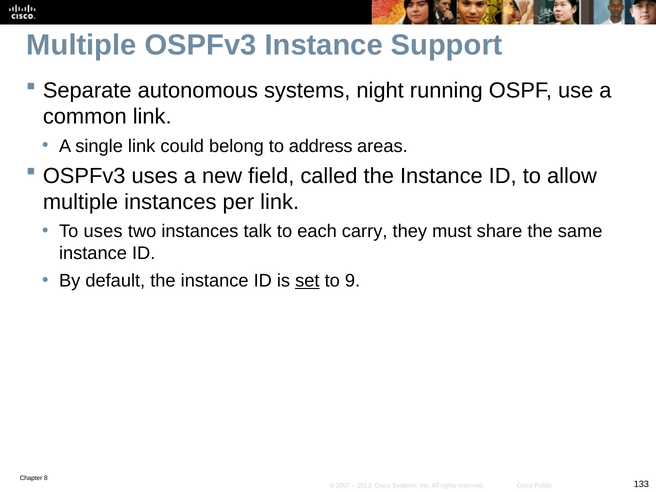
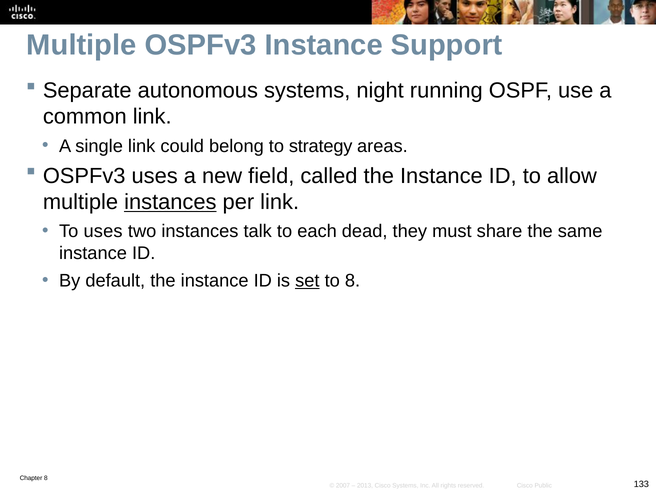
address: address -> strategy (321, 146)
instances underline: none -> present (170, 202)
carry: carry -> dead (365, 231)
to 9: 9 -> 8 (352, 281)
